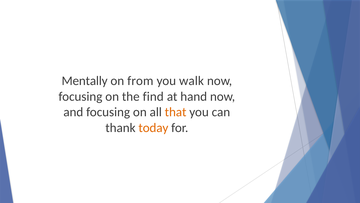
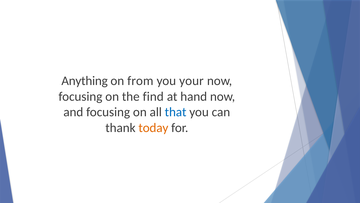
Mentally: Mentally -> Anything (85, 81)
walk: walk -> your (191, 81)
that colour: orange -> blue (176, 112)
